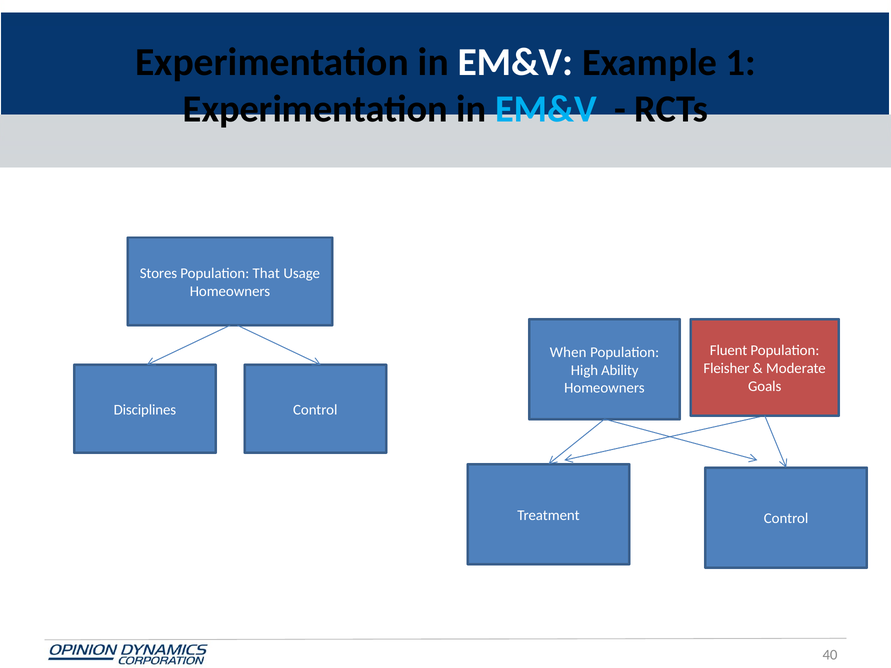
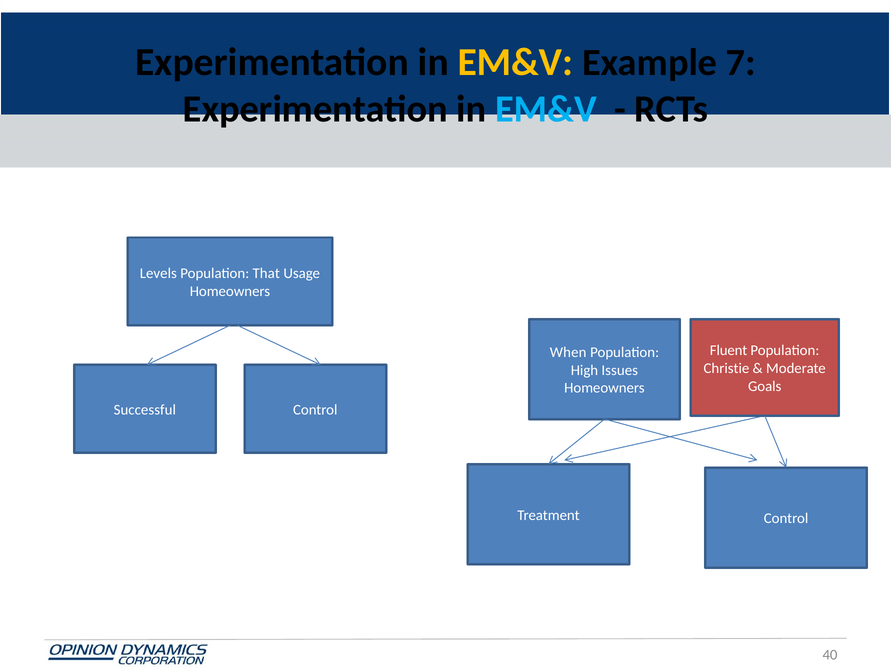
EM&V colour: white -> yellow (515, 62)
1: 1 -> 7 (741, 63)
Stores: Stores -> Levels (158, 274)
Fleisher: Fleisher -> Christie (726, 369)
Ability: Ability -> Issues (620, 370)
Disciplines: Disciplines -> Successful (145, 410)
